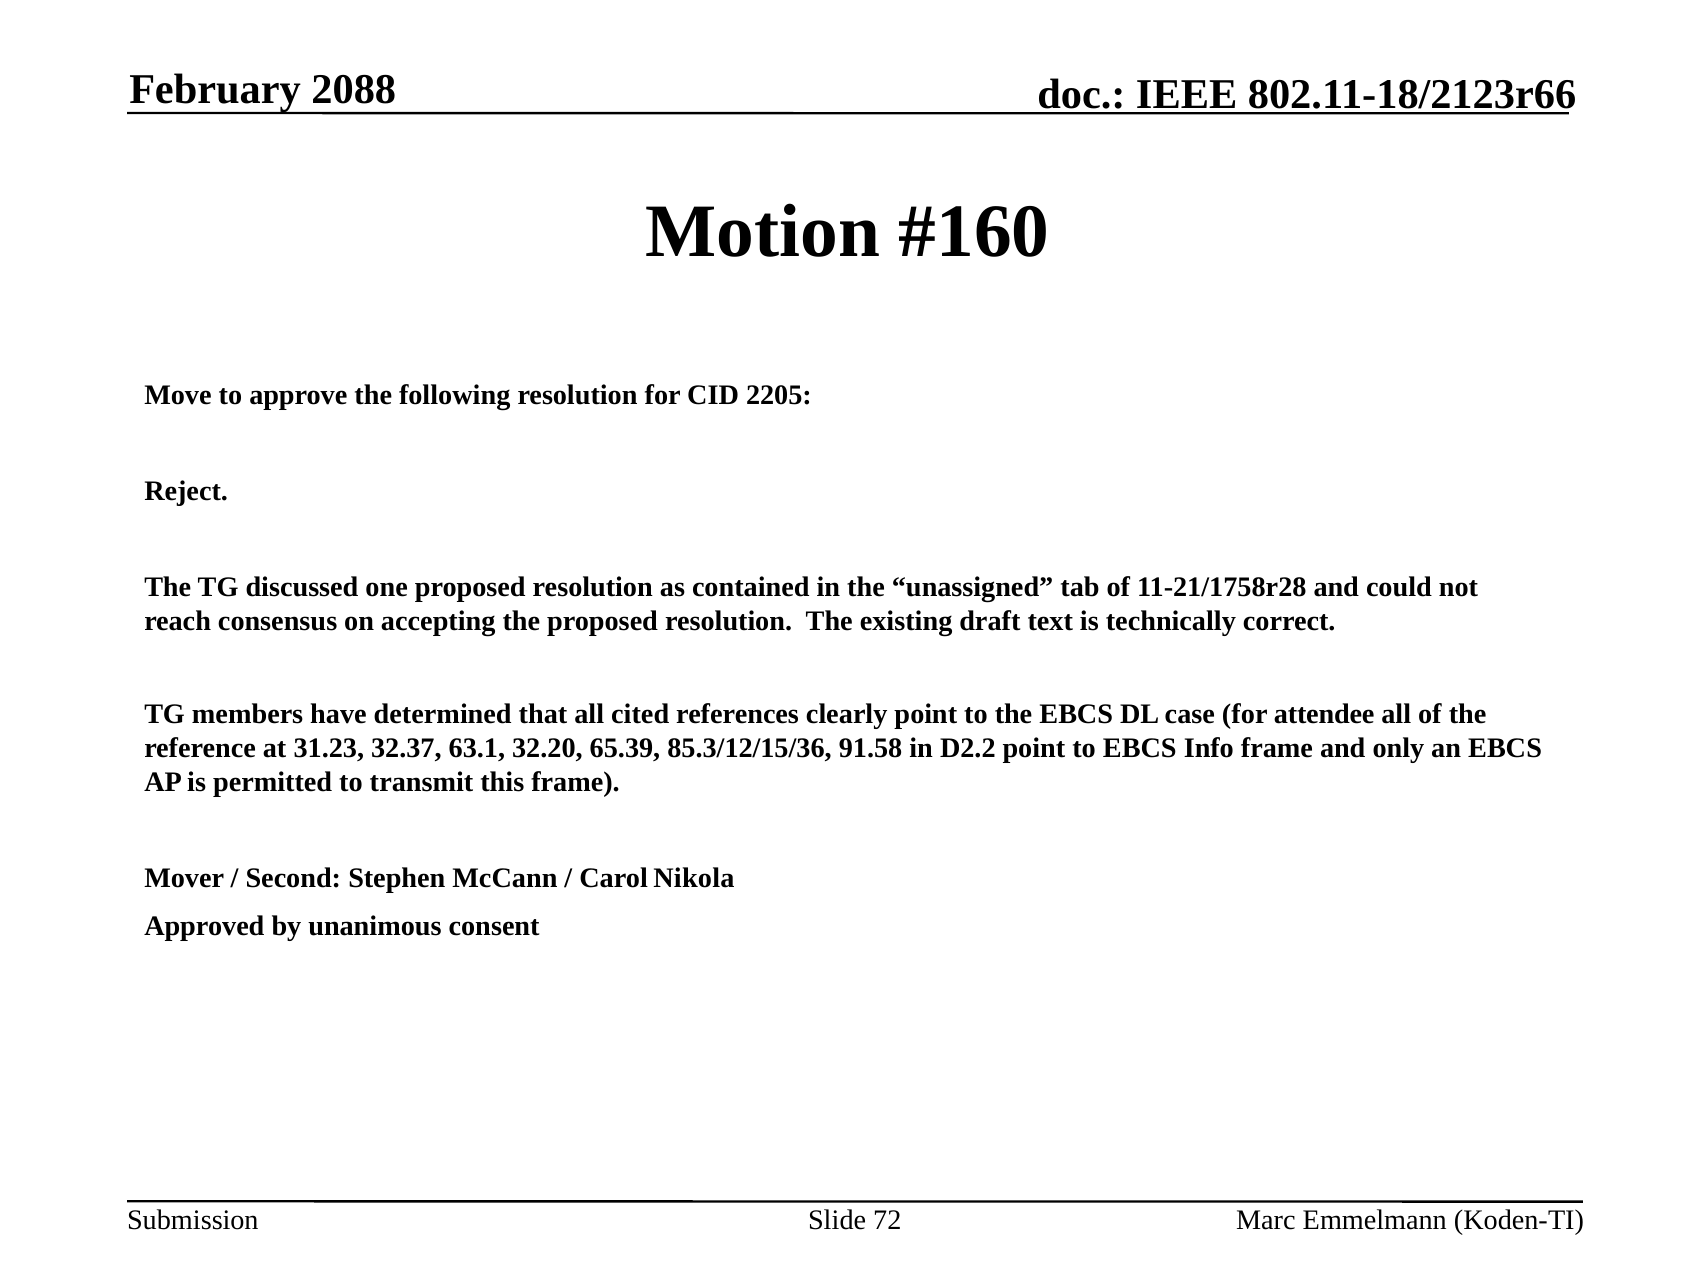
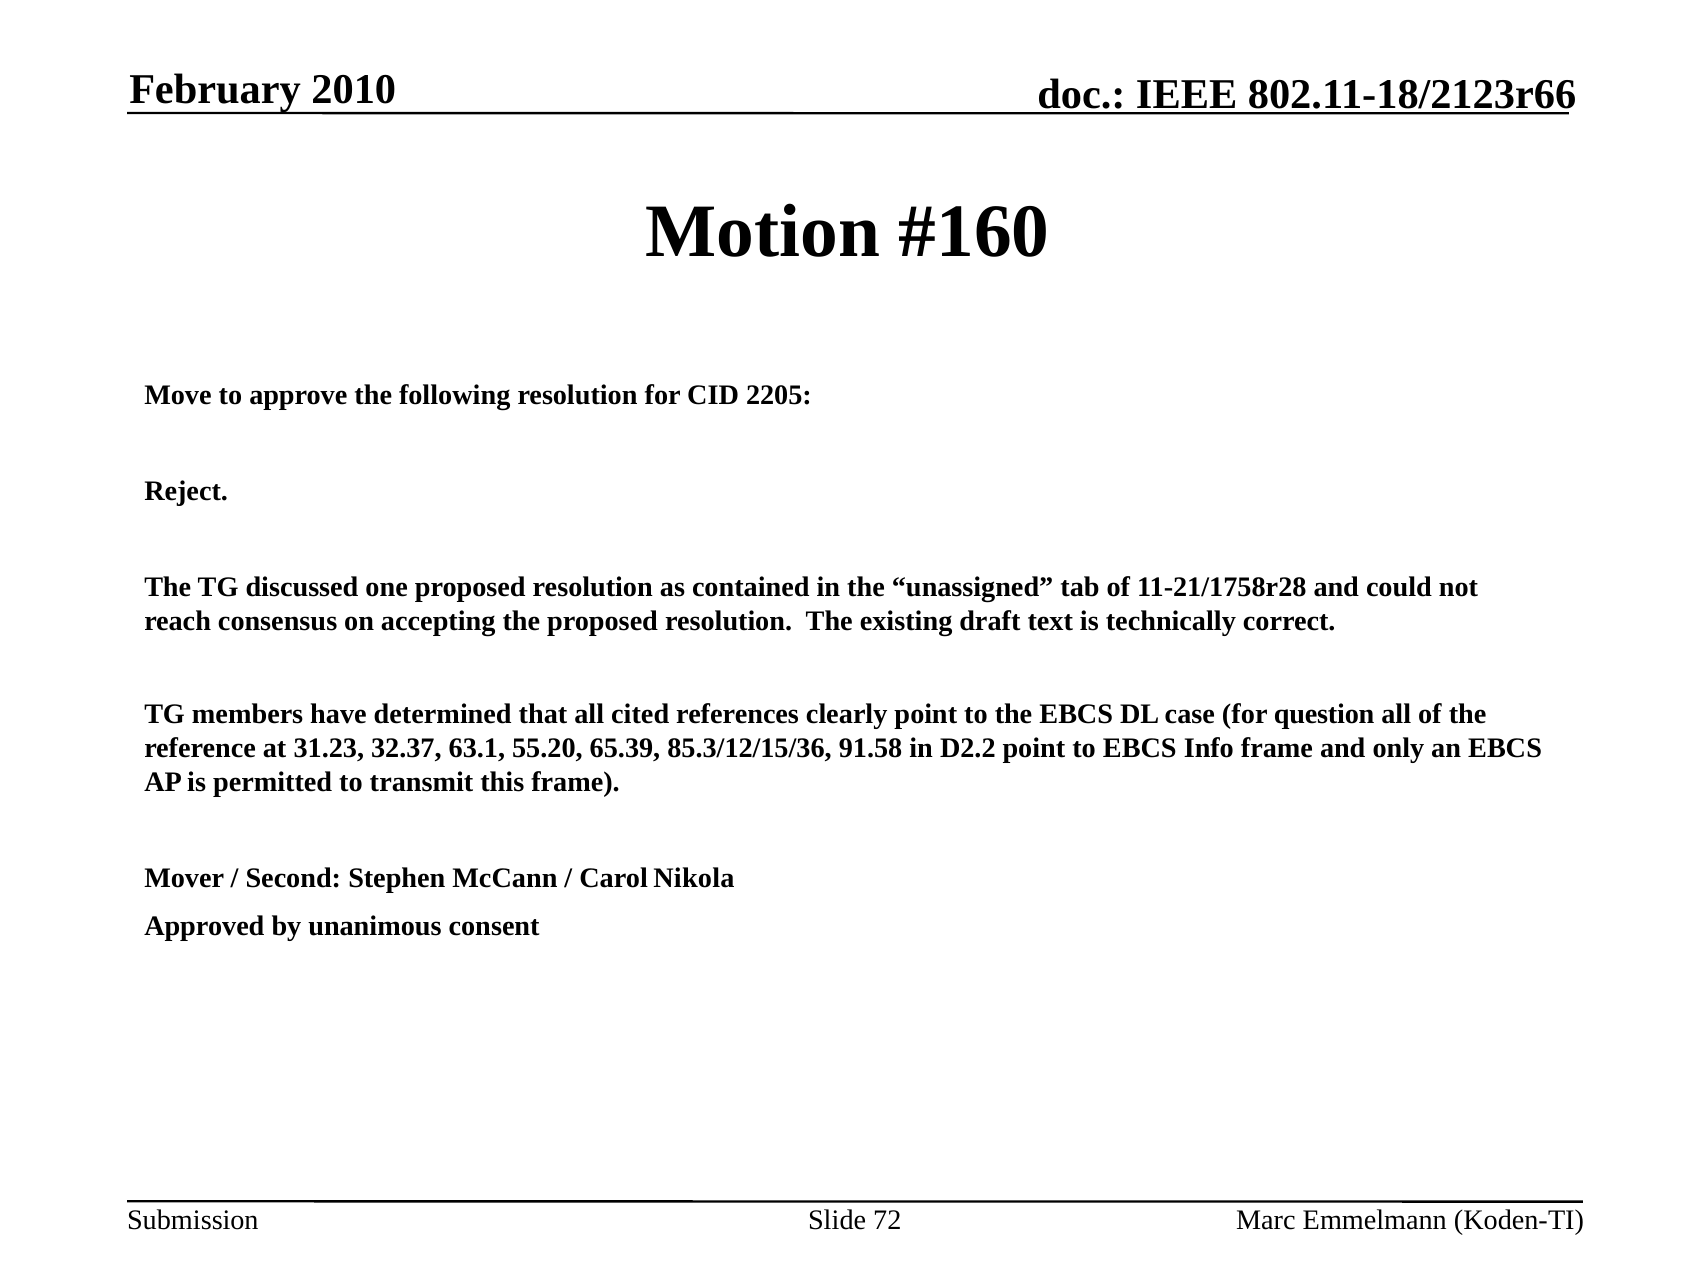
2088: 2088 -> 2010 (354, 90)
attendee: attendee -> question (1324, 714)
32.20: 32.20 -> 55.20 (547, 748)
